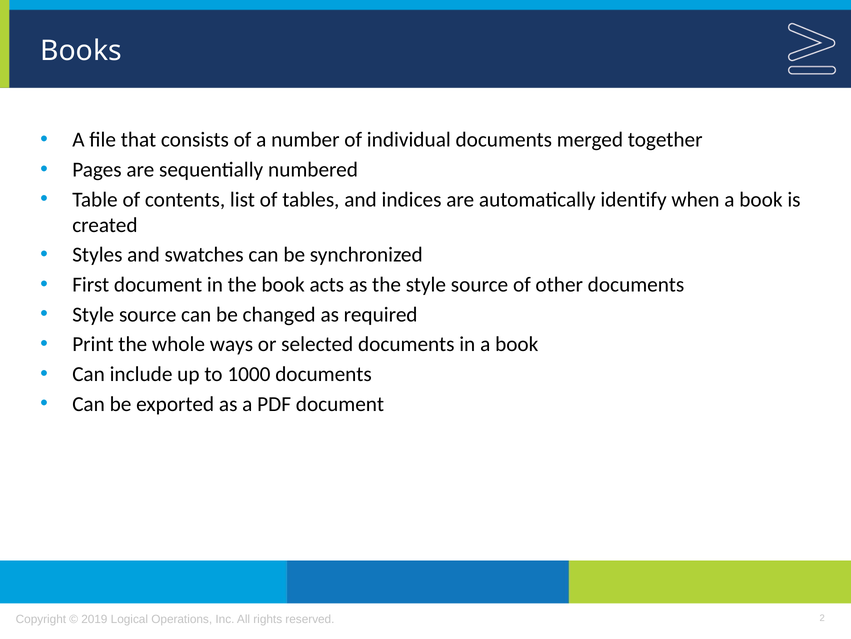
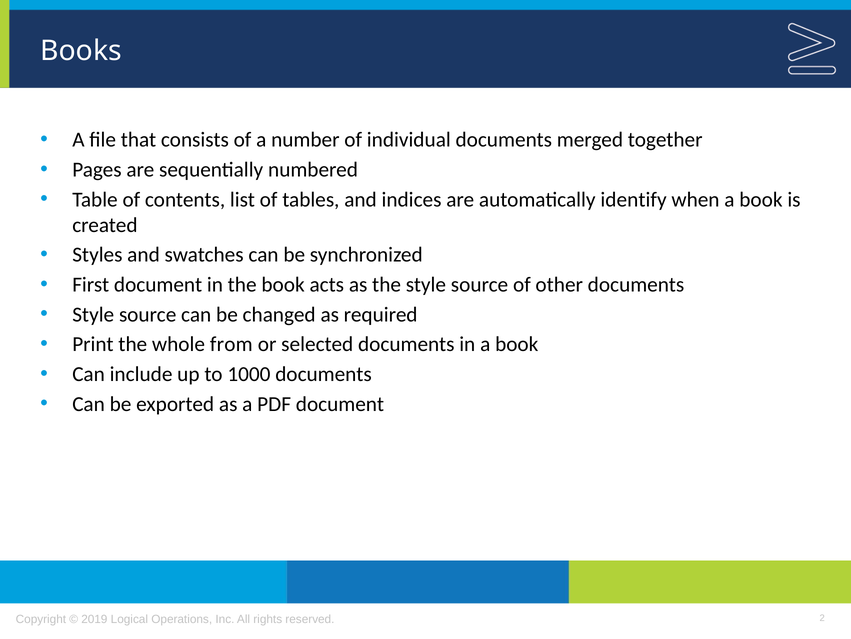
ways: ways -> from (231, 344)
